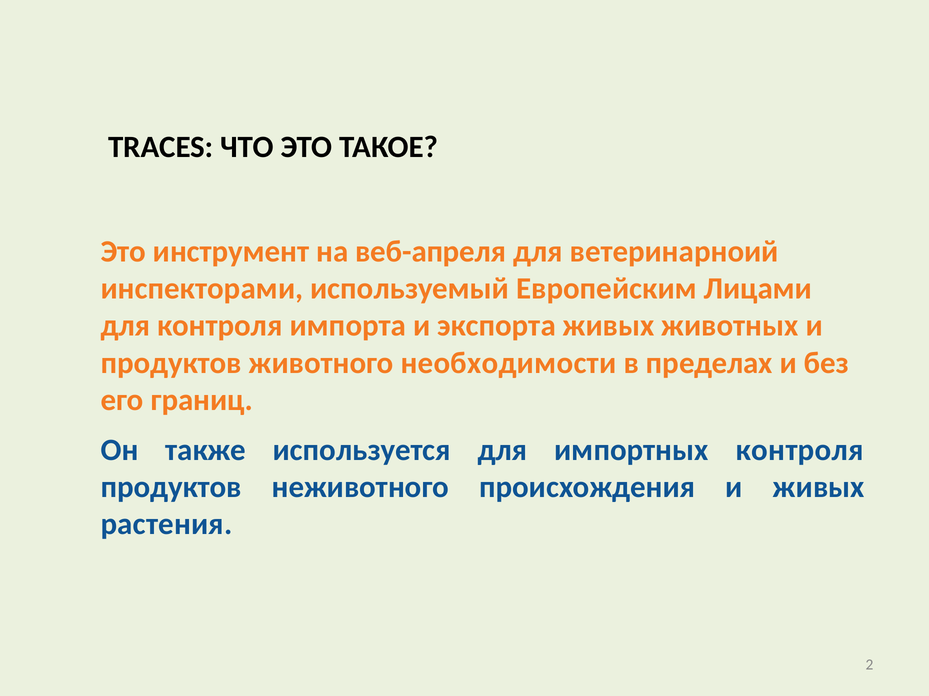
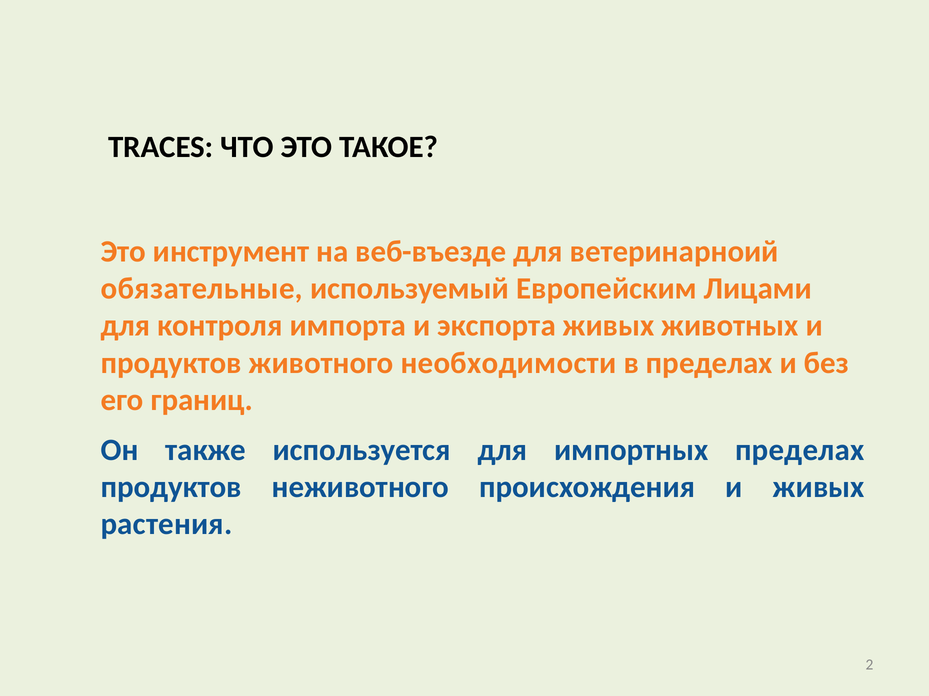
веб-апреля: веб-апреля -> веб-въезде (431, 252)
инспекторами: инспекторами -> обязательные (202, 289)
импортных контроля: контроля -> пределах (800, 450)
